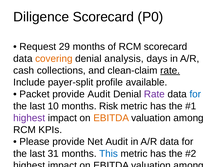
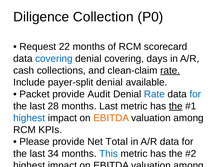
Diligence Scorecard: Scorecard -> Collection (103, 17)
29: 29 -> 22 (64, 47)
covering colour: orange -> blue (54, 58)
denial analysis: analysis -> covering (124, 58)
payer-split profile: profile -> denial (109, 82)
Rate colour: purple -> blue (154, 94)
10: 10 -> 28 (53, 106)
months Risk: Risk -> Last (109, 106)
the underline: none -> present (176, 106)
highest colour: purple -> blue (29, 118)
Net Audit: Audit -> Total (117, 141)
31: 31 -> 34 (53, 153)
